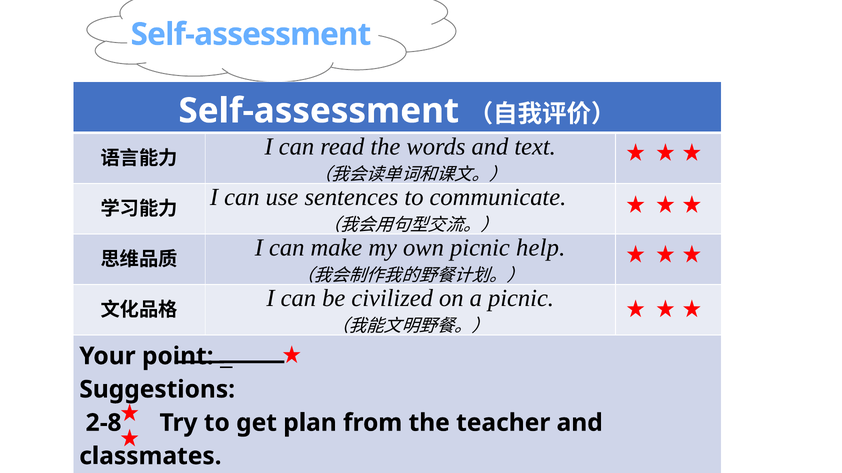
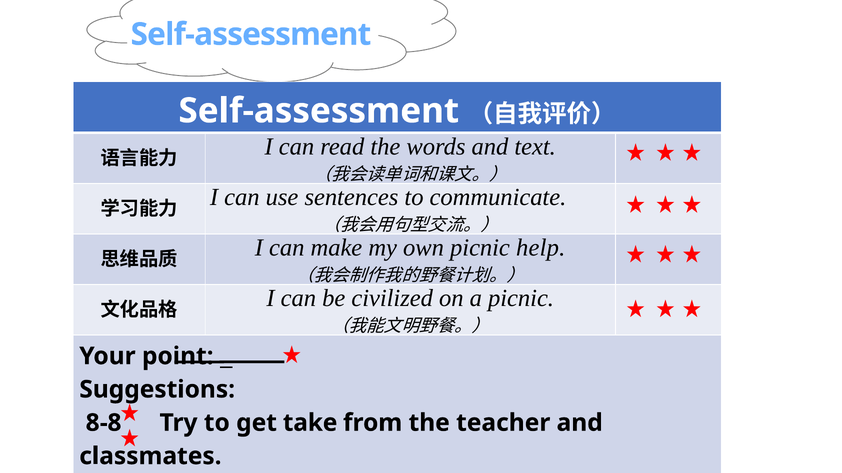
2-8: 2-8 -> 8-8 (104, 423)
plan: plan -> take (310, 423)
